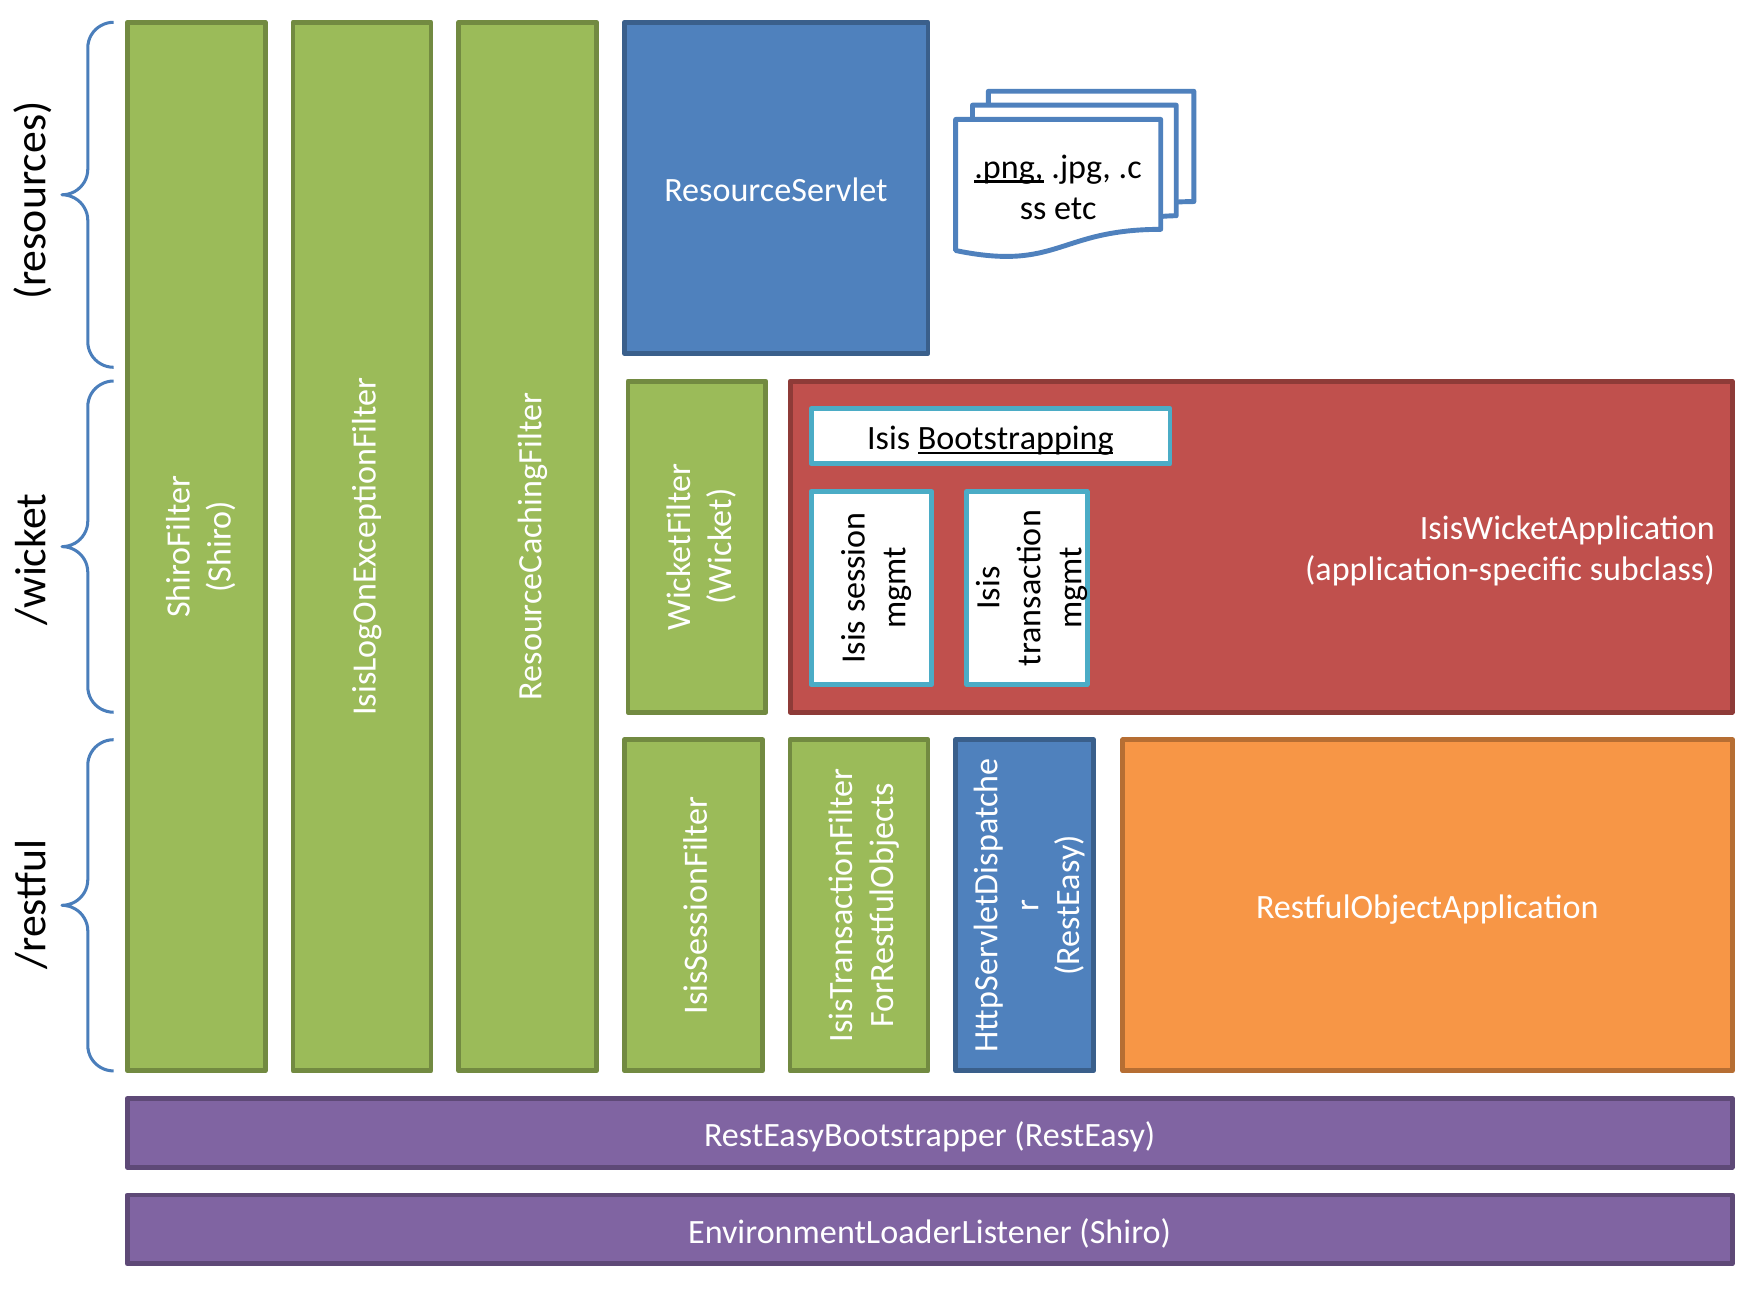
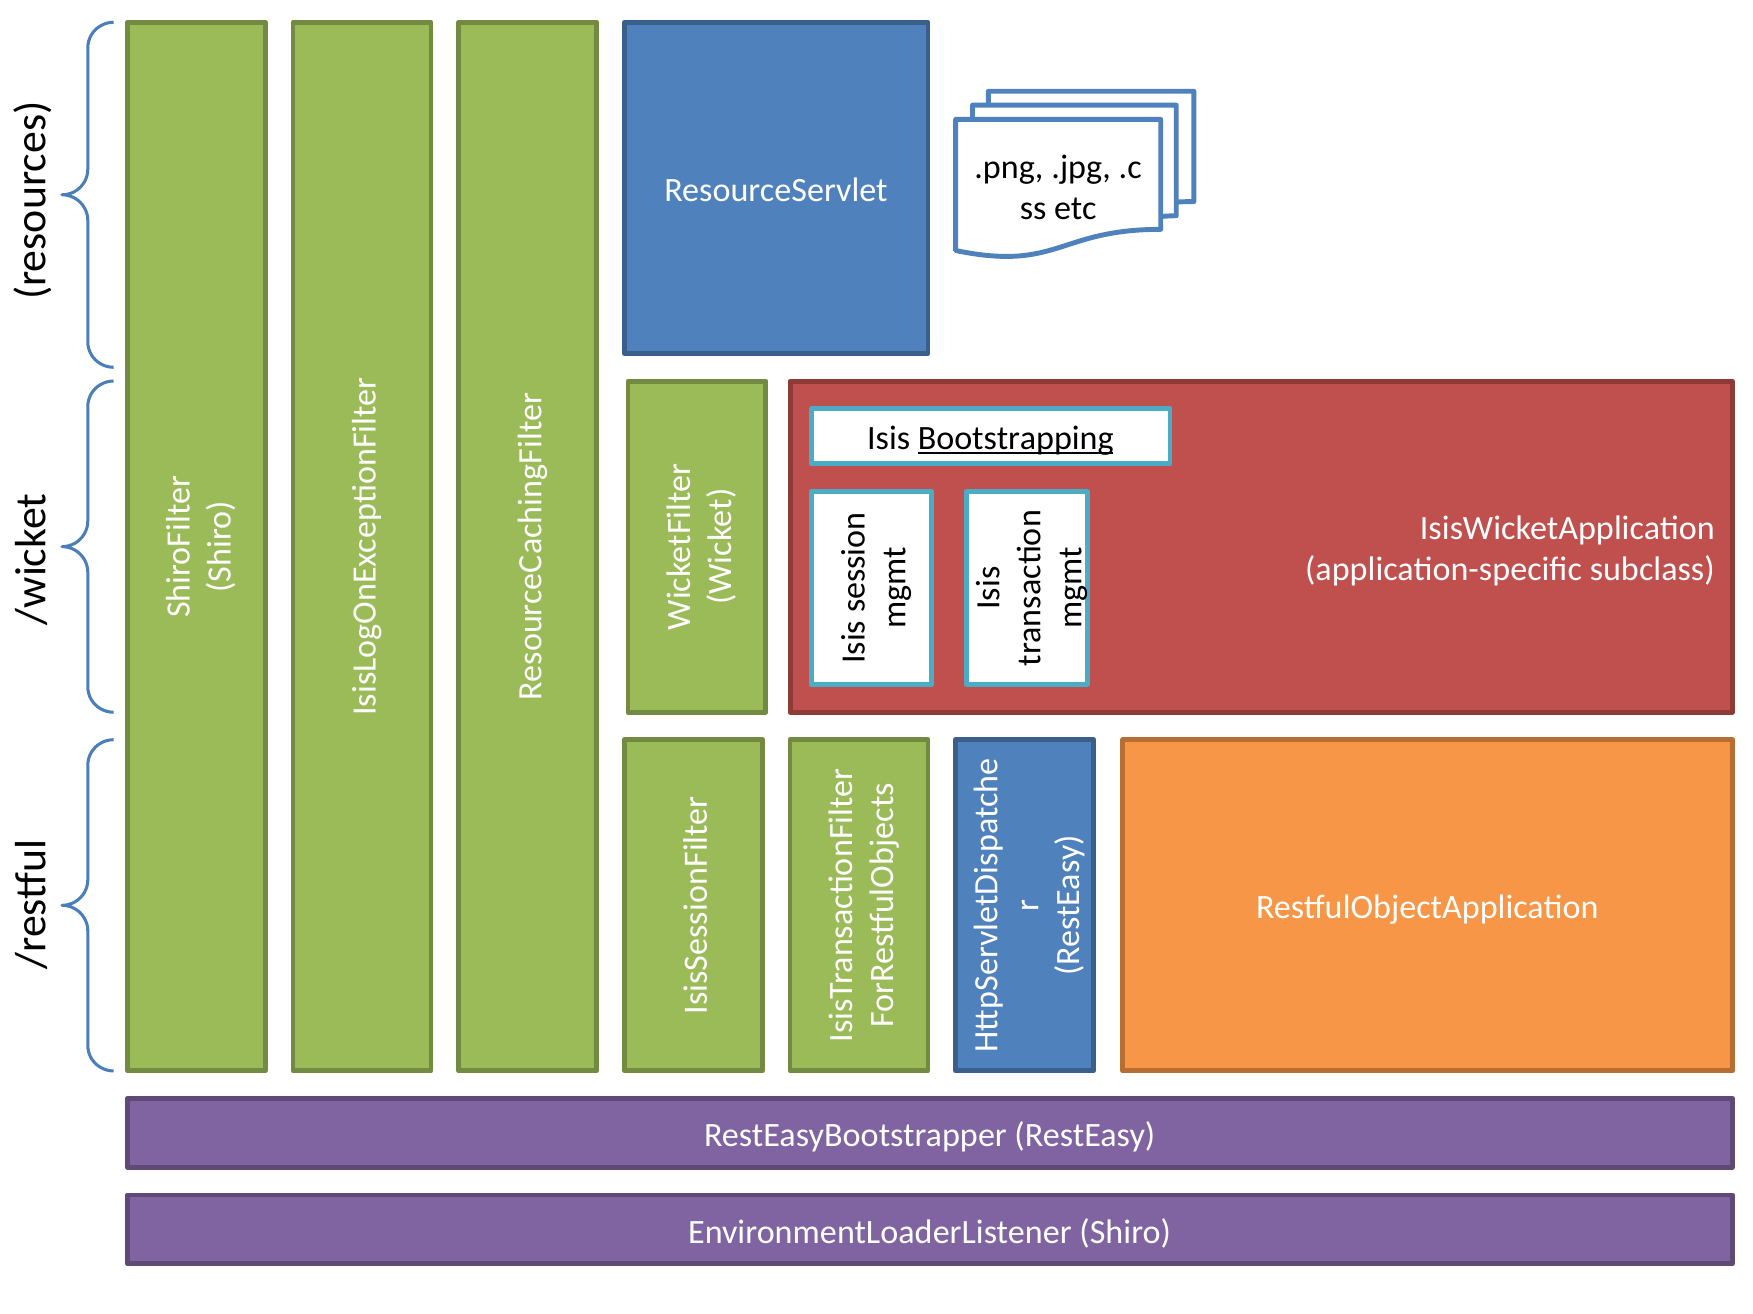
.png underline: present -> none (1009, 167)
